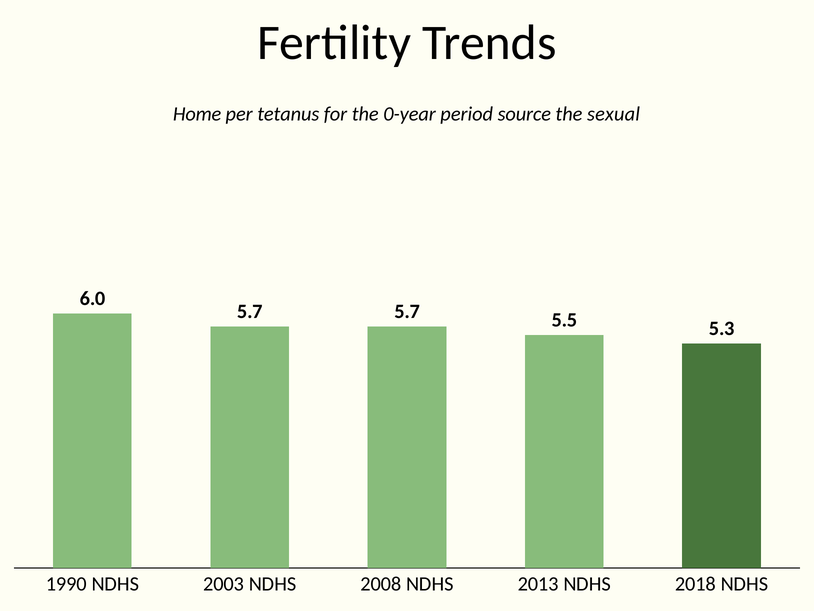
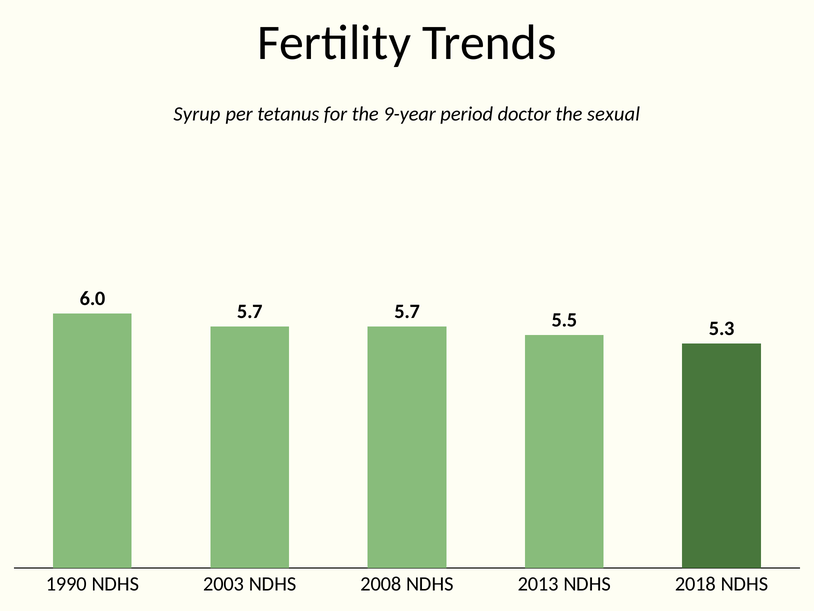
Home: Home -> Syrup (197, 114)
0-year: 0-year -> 9-year (410, 114)
source: source -> doctor (524, 114)
